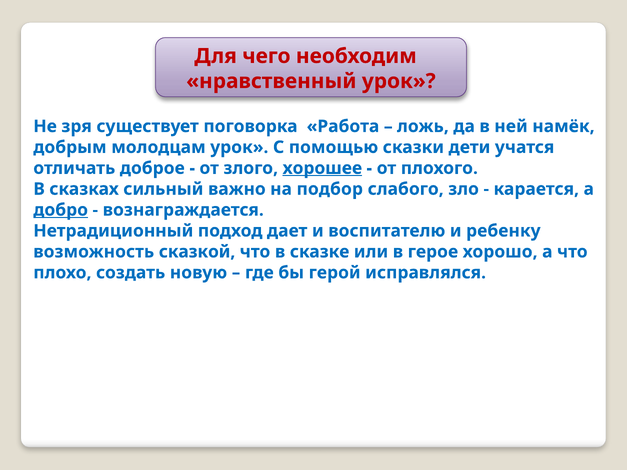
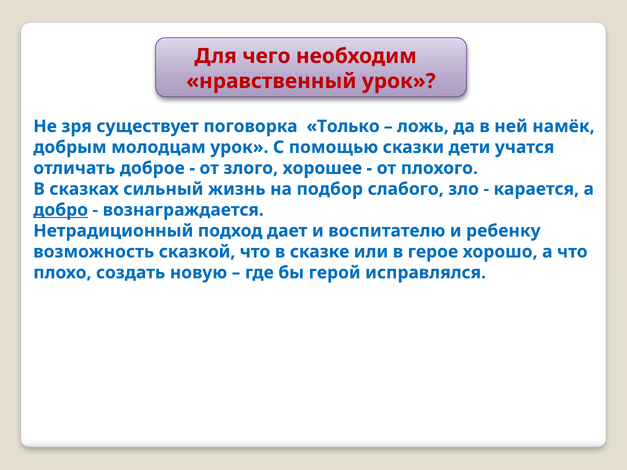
Работа: Работа -> Только (343, 126)
хорошее underline: present -> none (322, 168)
важно: важно -> жизнь (237, 189)
